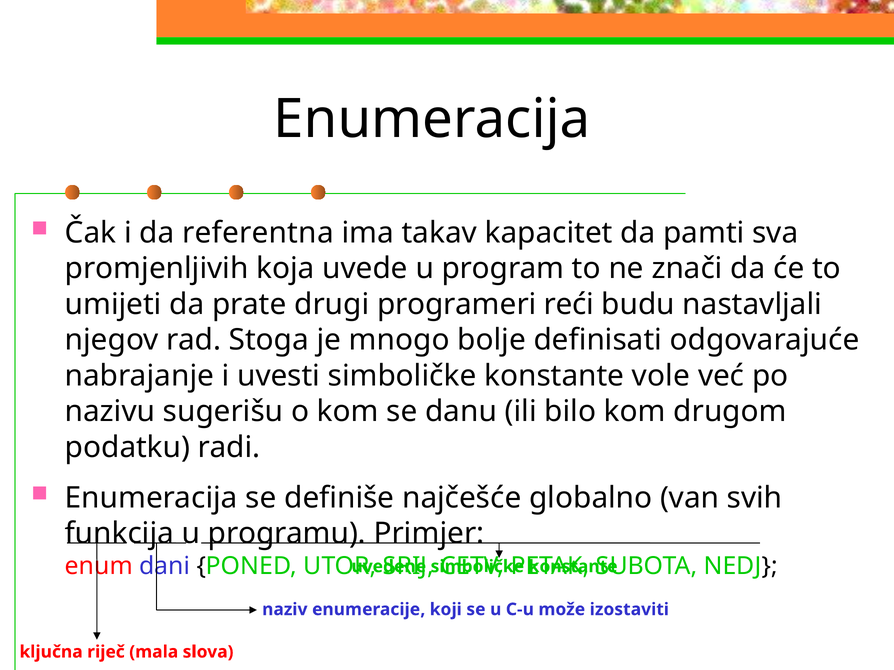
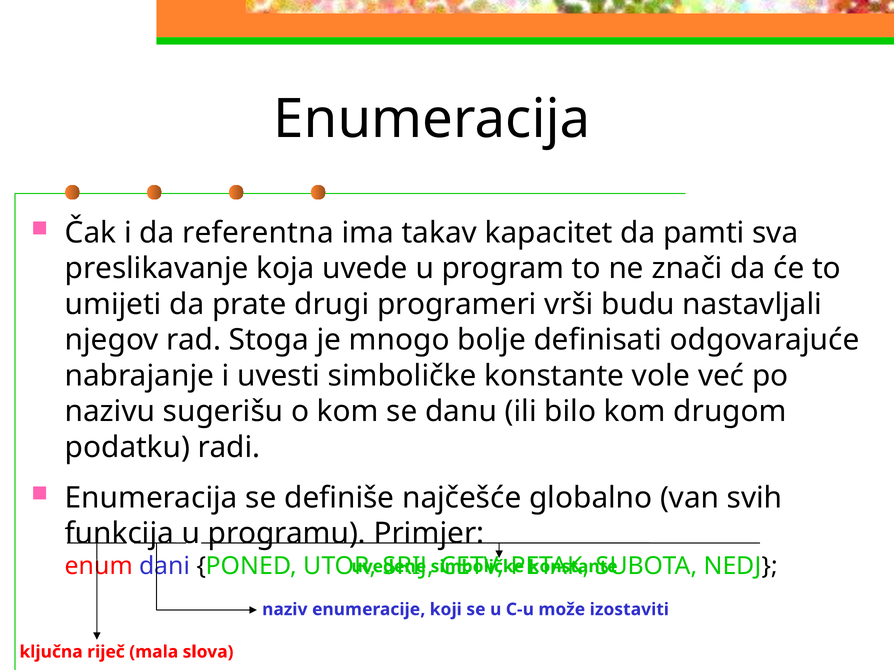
promjenljivih: promjenljivih -> preslikavanje (157, 269)
reći: reći -> vrši (569, 305)
